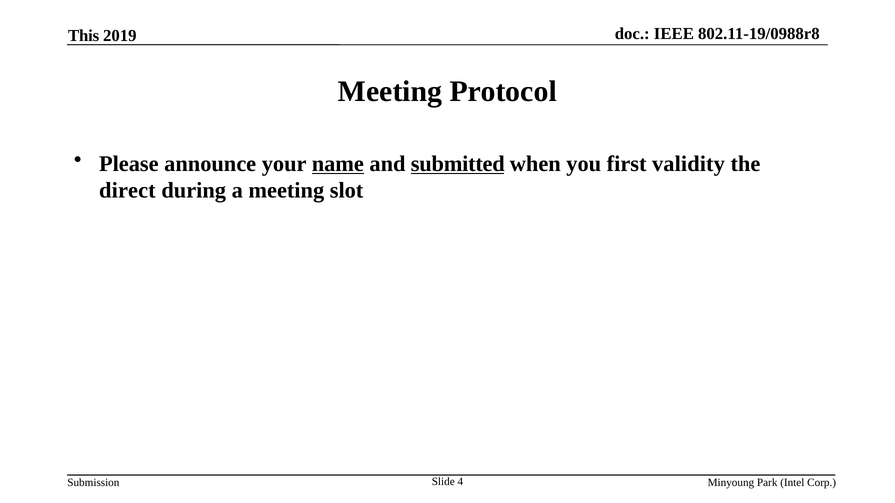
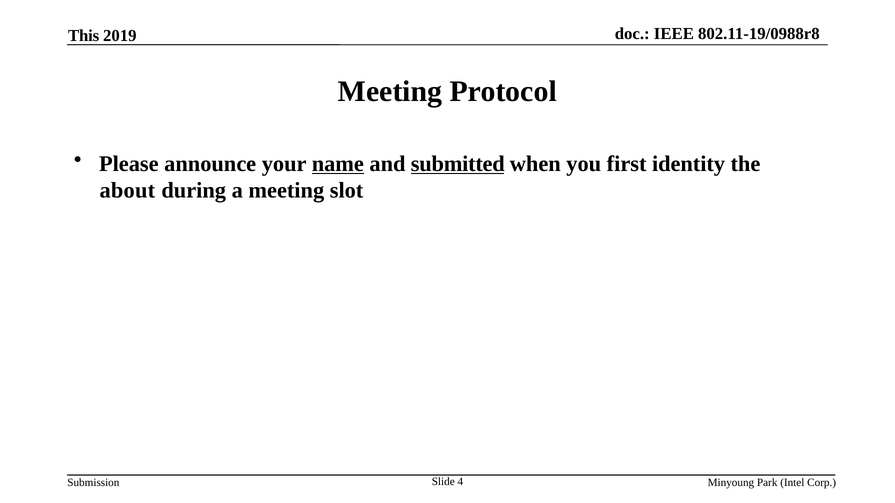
validity: validity -> identity (689, 164)
direct: direct -> about (127, 191)
